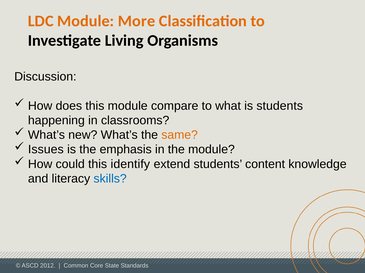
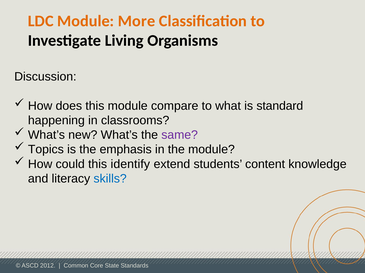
is students: students -> standard (280, 106)
same colour: orange -> purple (180, 135)
Issues: Issues -> Topics (46, 150)
